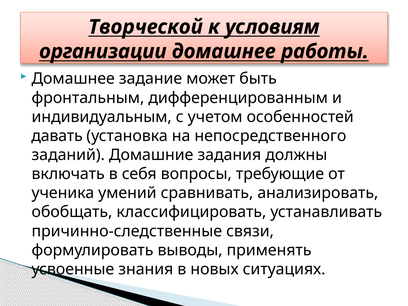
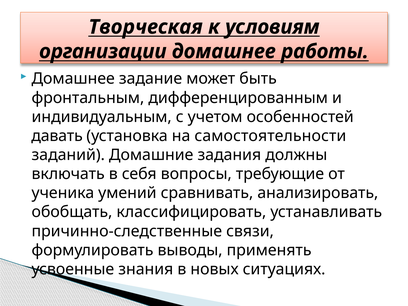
Творческой: Творческой -> Творческая (146, 27)
непосредственного: непосредственного -> самостоятельности (270, 136)
